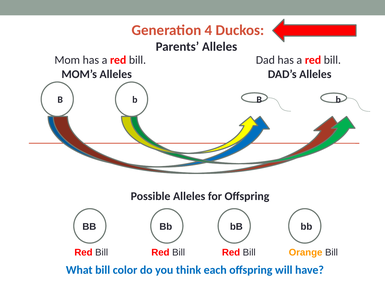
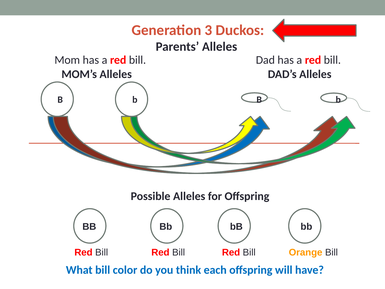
4: 4 -> 3 (209, 30)
